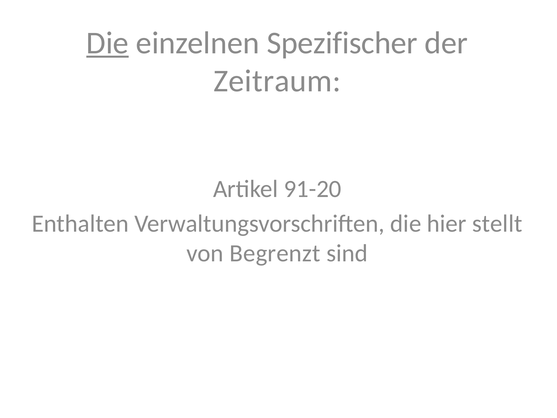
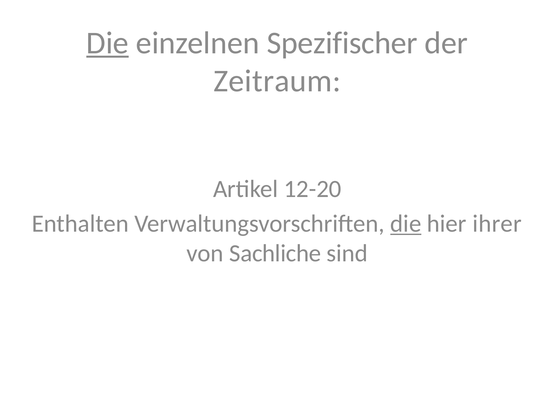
91-20: 91-20 -> 12-20 (313, 189)
die underline: none -> present (406, 223)
stellt: stellt -> ihrer (497, 223)
Begrenzt: Begrenzt -> Sachliche (275, 253)
